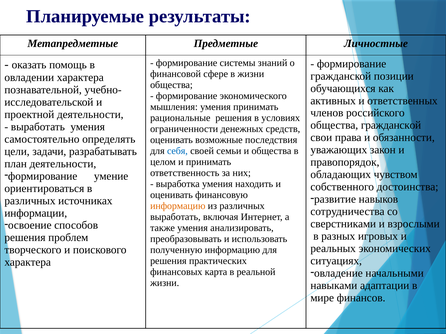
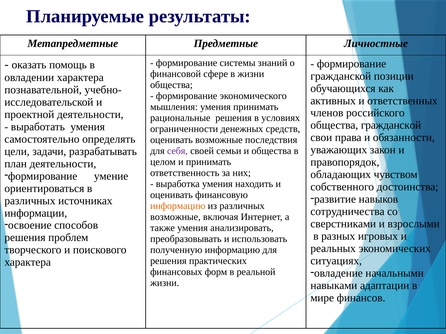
себя colour: blue -> purple (177, 151)
выработать: выработать -> возможные (175, 217)
карта: карта -> форм (216, 272)
